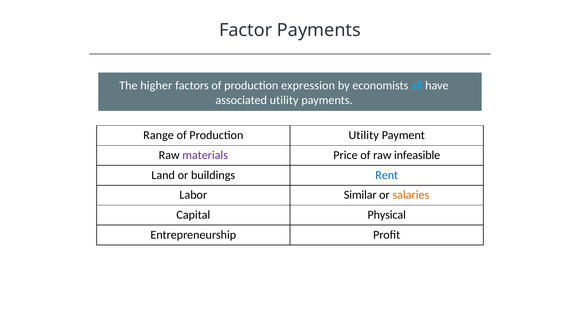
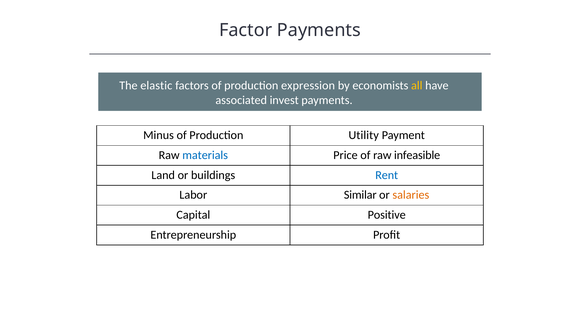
higher: higher -> elastic (156, 86)
all colour: light blue -> yellow (417, 86)
associated utility: utility -> invest (284, 100)
Range: Range -> Minus (159, 135)
materials colour: purple -> blue (205, 155)
Physical: Physical -> Positive (387, 215)
